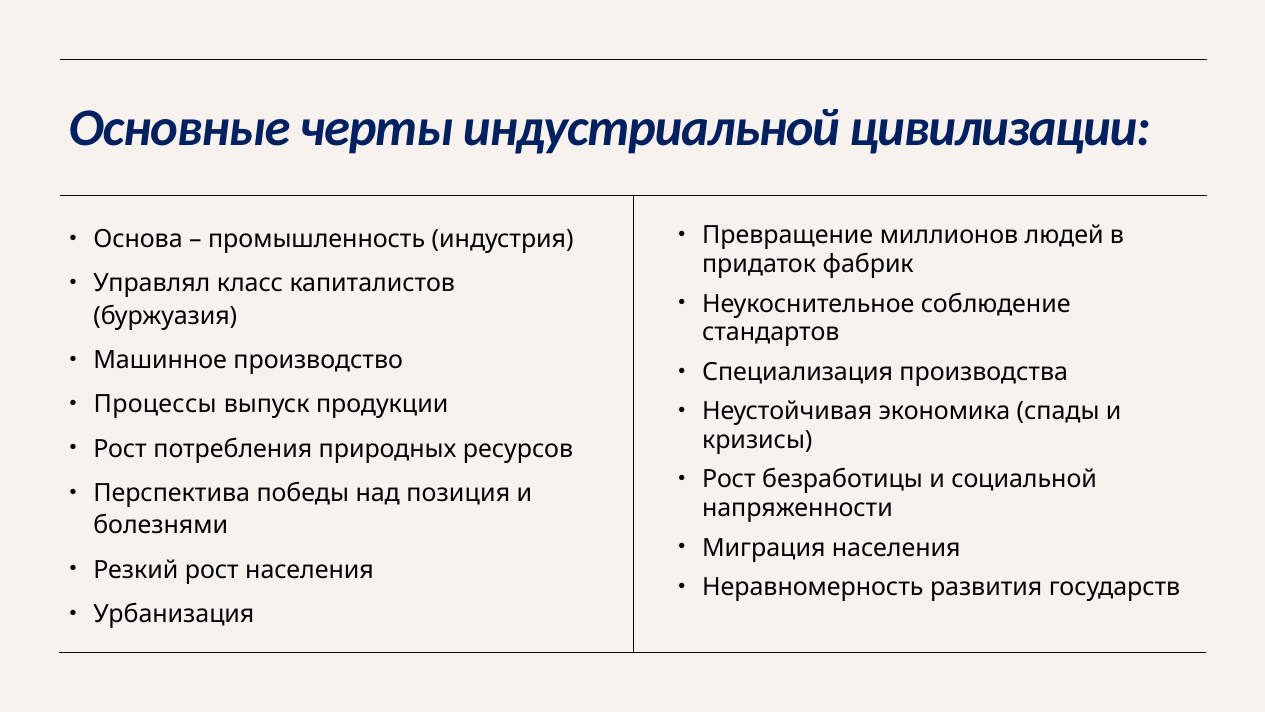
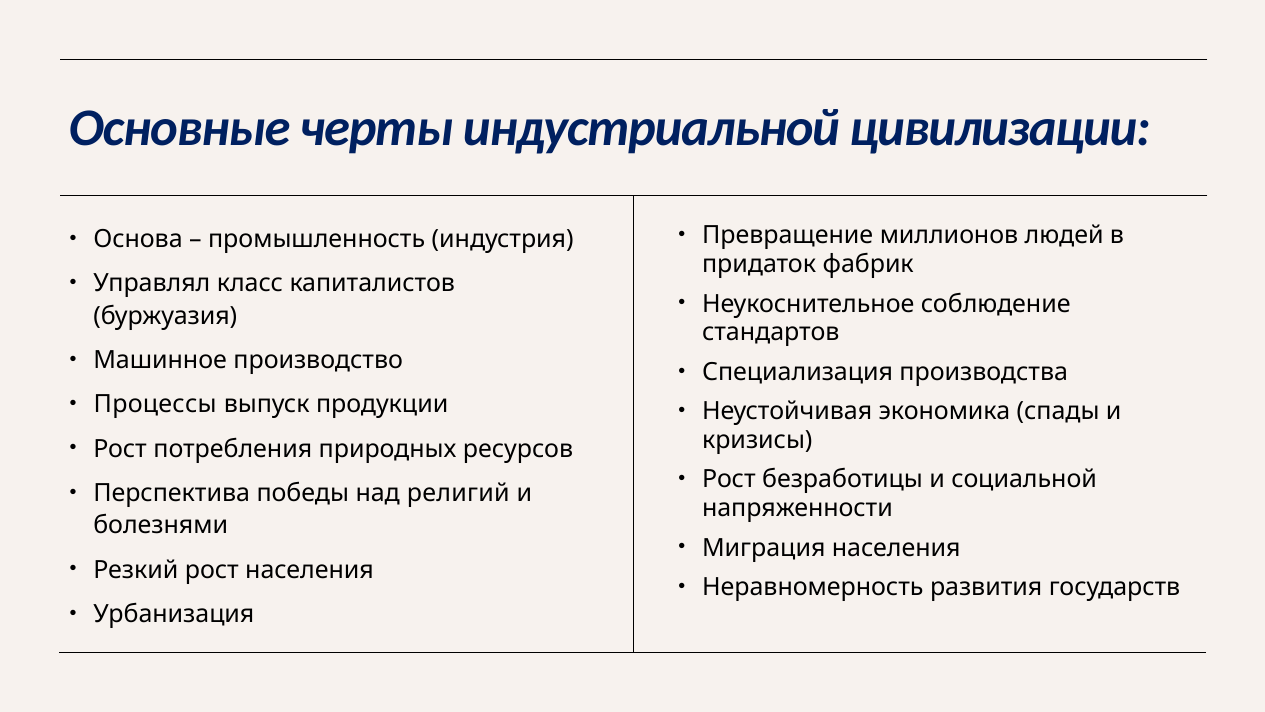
позиция: позиция -> религий (458, 493)
